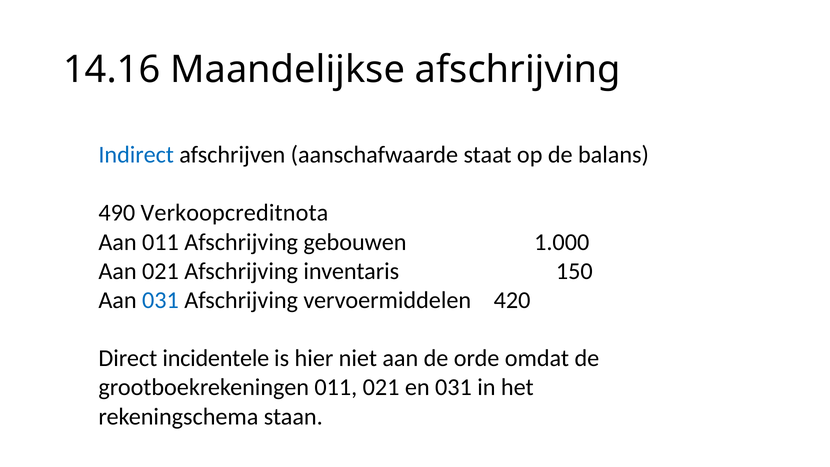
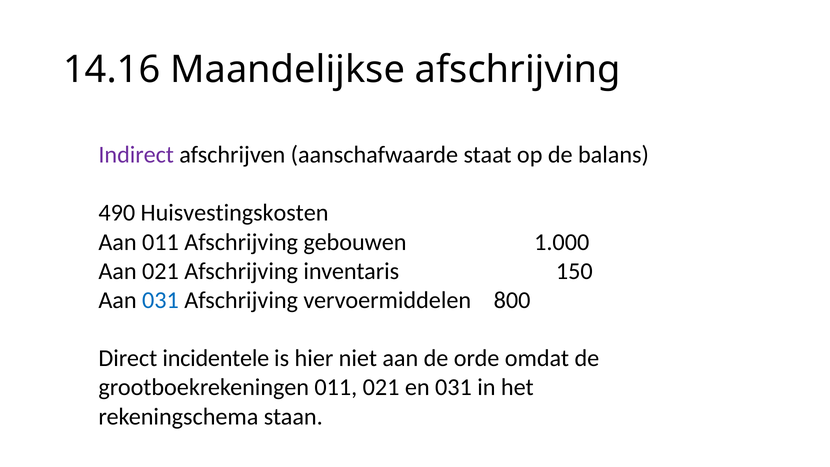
Indirect colour: blue -> purple (136, 155)
Verkoopcreditnota: Verkoopcreditnota -> Huisvestingskosten (235, 213)
420: 420 -> 800 (512, 300)
